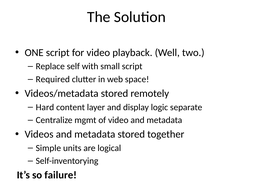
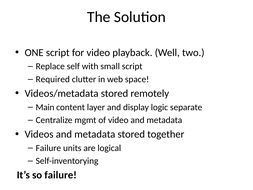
Hard: Hard -> Main (45, 107)
Simple: Simple -> Failure (48, 148)
